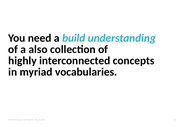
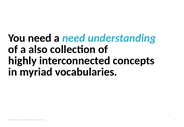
a build: build -> need (74, 38)
